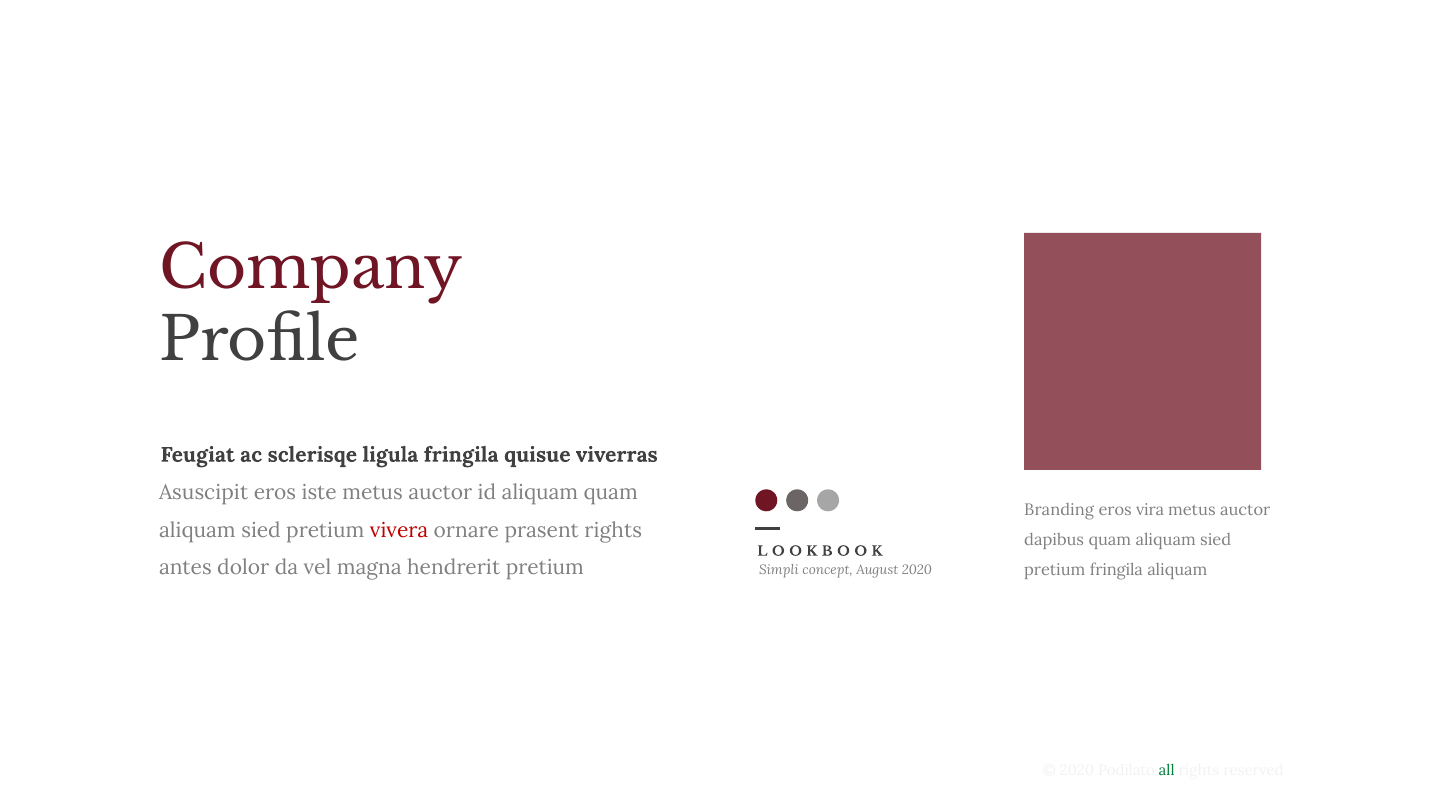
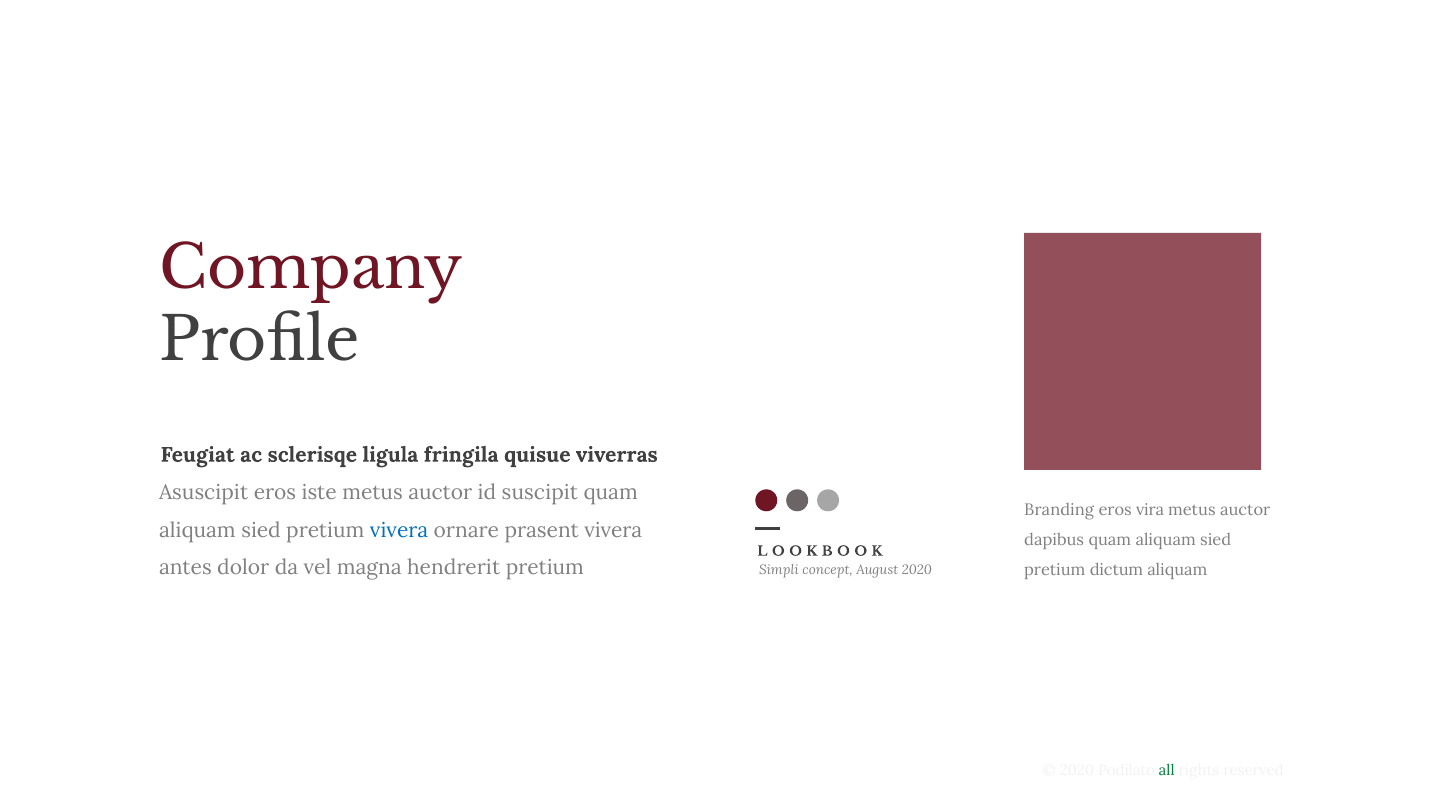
id aliquam: aliquam -> suscipit (540, 493)
vivera colour: red -> blue (399, 530)
prasent rights: rights -> vivera (613, 530)
pretium fringila: fringila -> dictum (1116, 570)
